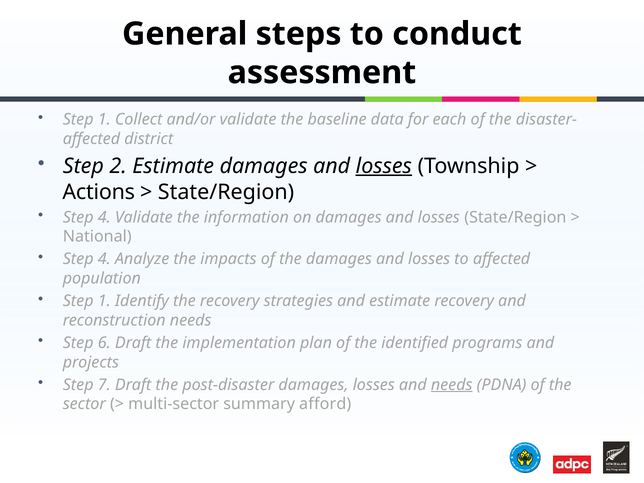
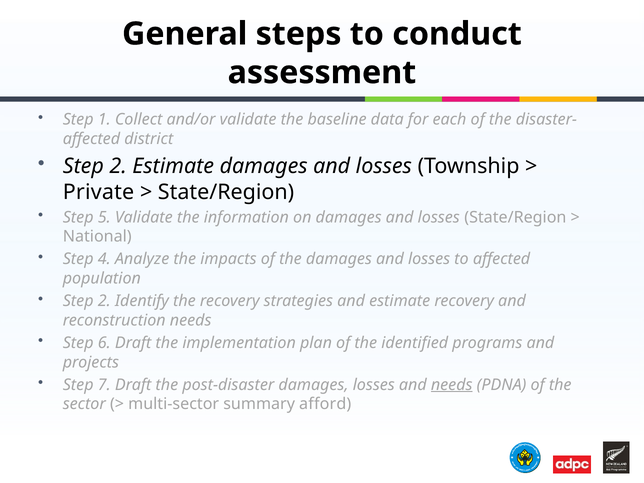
losses underline: present -> none (384, 166)
Actions: Actions -> Private (99, 192)
4: 4 -> 5 (104, 217)
1: 1 -> 2 (104, 301)
